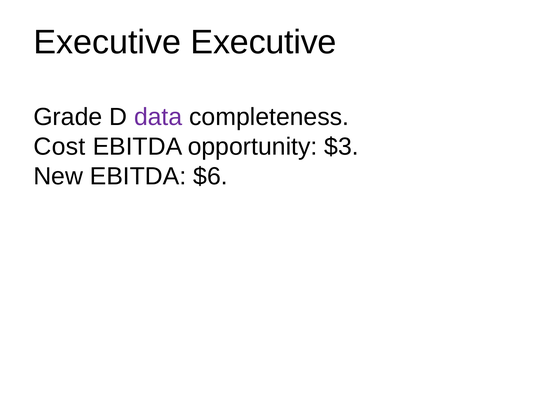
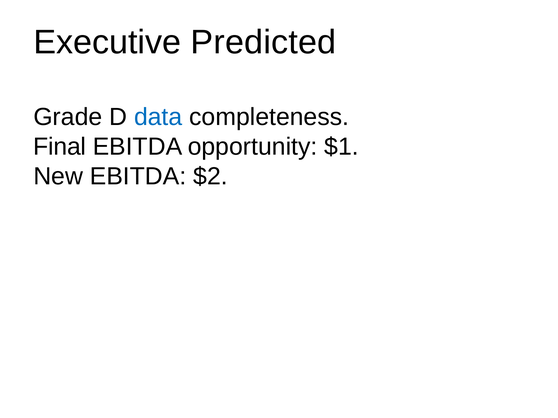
Executive Executive: Executive -> Predicted (263, 42)
data colour: purple -> blue (158, 117)
Cost: Cost -> Final (60, 147)
$3: $3 -> $1 (341, 147)
$6: $6 -> $2 (211, 177)
